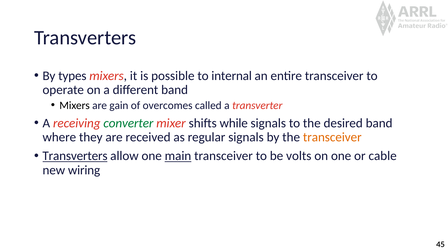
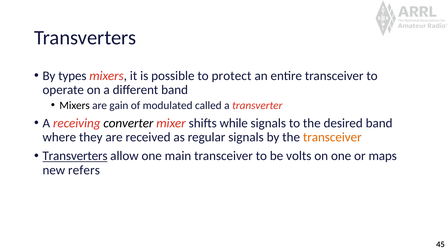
internal: internal -> protect (231, 76)
overcomes: overcomes -> modulated (168, 105)
converter colour: green -> black (128, 123)
main underline: present -> none (178, 156)
cable: cable -> maps (383, 156)
wiring: wiring -> refers (84, 170)
